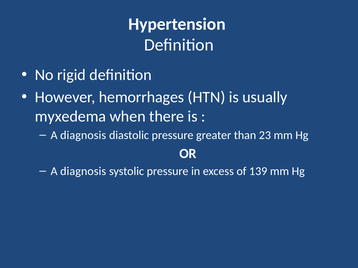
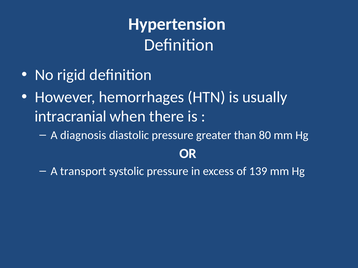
myxedema: myxedema -> intracranial (71, 117)
23: 23 -> 80 (265, 135)
diagnosis: diagnosis -> transport (83, 172)
